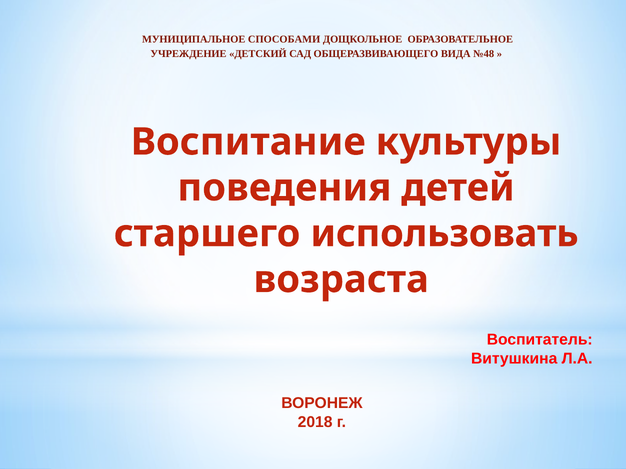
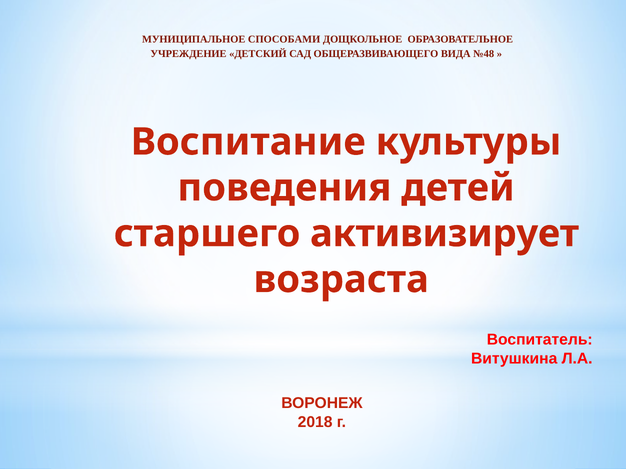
использовать: использовать -> активизирует (445, 234)
